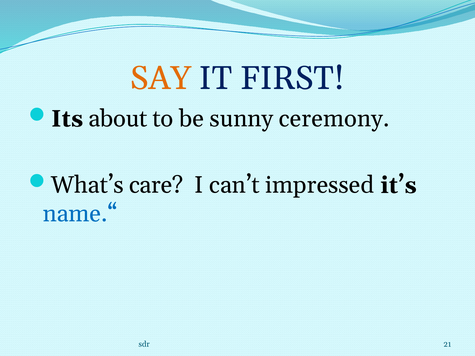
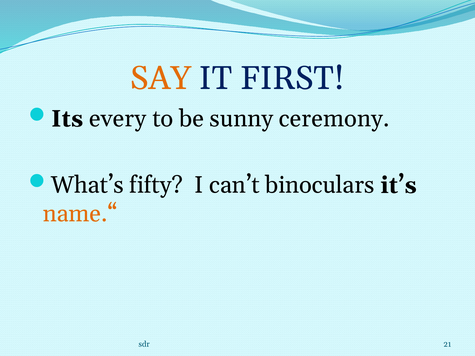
about: about -> every (118, 119)
care: care -> fifty (156, 185)
impressed: impressed -> binoculars (320, 185)
name.“ colour: blue -> orange (80, 214)
